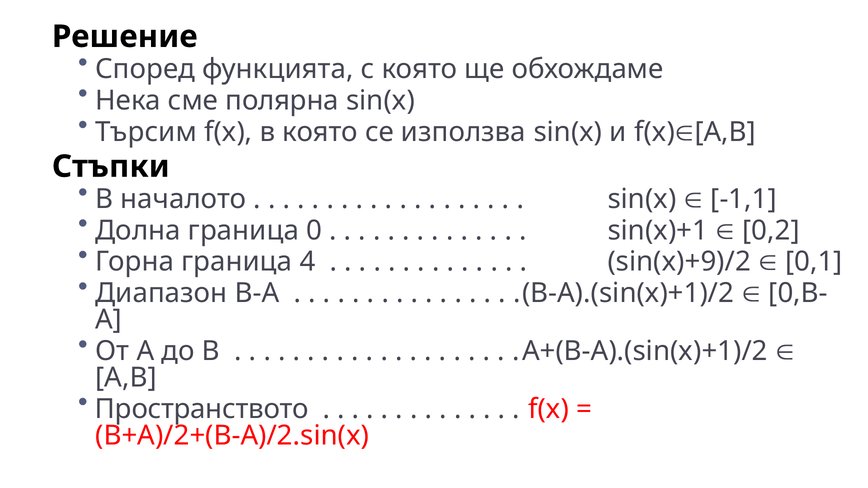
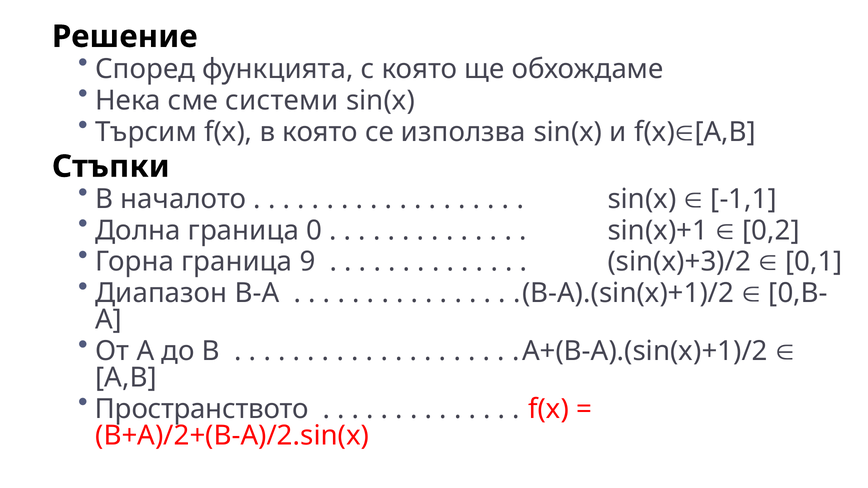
полярна: полярна -> системи (282, 101)
4: 4 -> 9 (307, 262)
sin(x)+9)/2: sin(x)+9)/2 -> sin(x)+3)/2 (679, 262)
